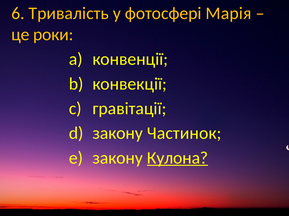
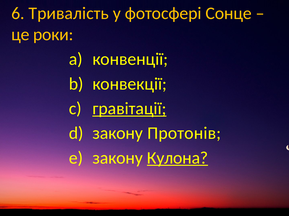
Марія: Марія -> Сонце (229, 13)
гравітації underline: none -> present (129, 109)
Частинок: Частинок -> Протонів (184, 134)
